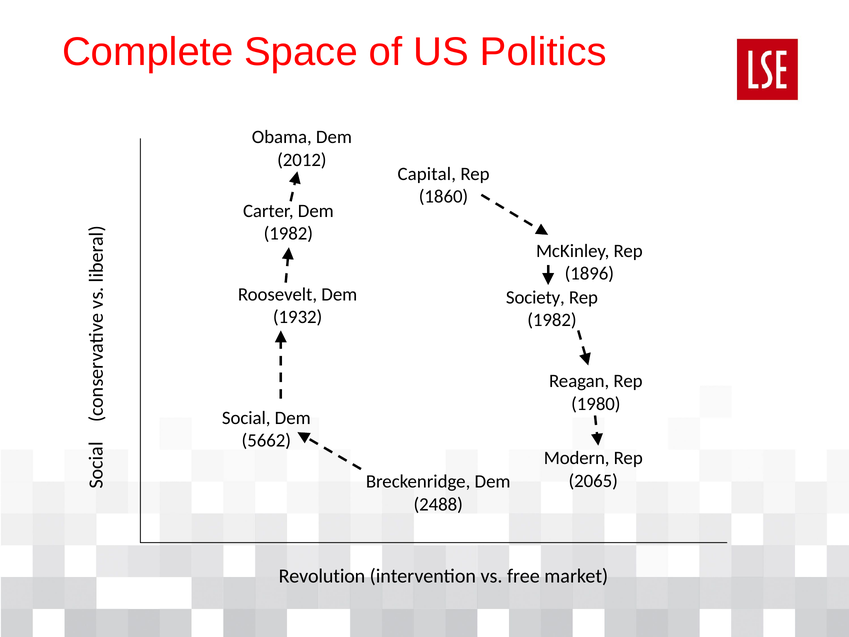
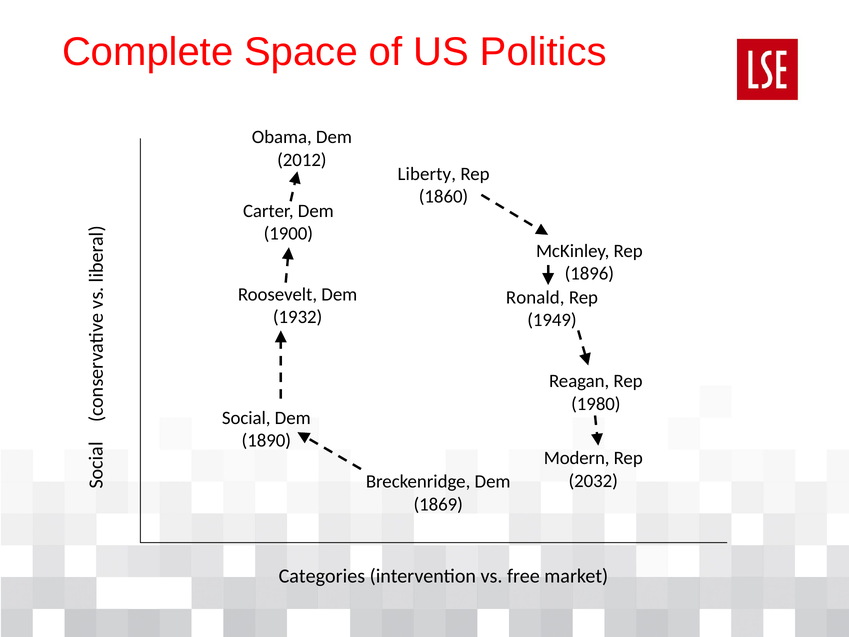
Capital: Capital -> Liberty (427, 174)
1982: 1982 -> 1900 (288, 233)
Society: Society -> Ronald (535, 298)
1982: 1982 -> 1949 (552, 320)
5662: 5662 -> 1890 (266, 441)
2065: 2065 -> 2032 (593, 481)
2488: 2488 -> 1869 (438, 504)
Revolution: Revolution -> Categories (322, 576)
